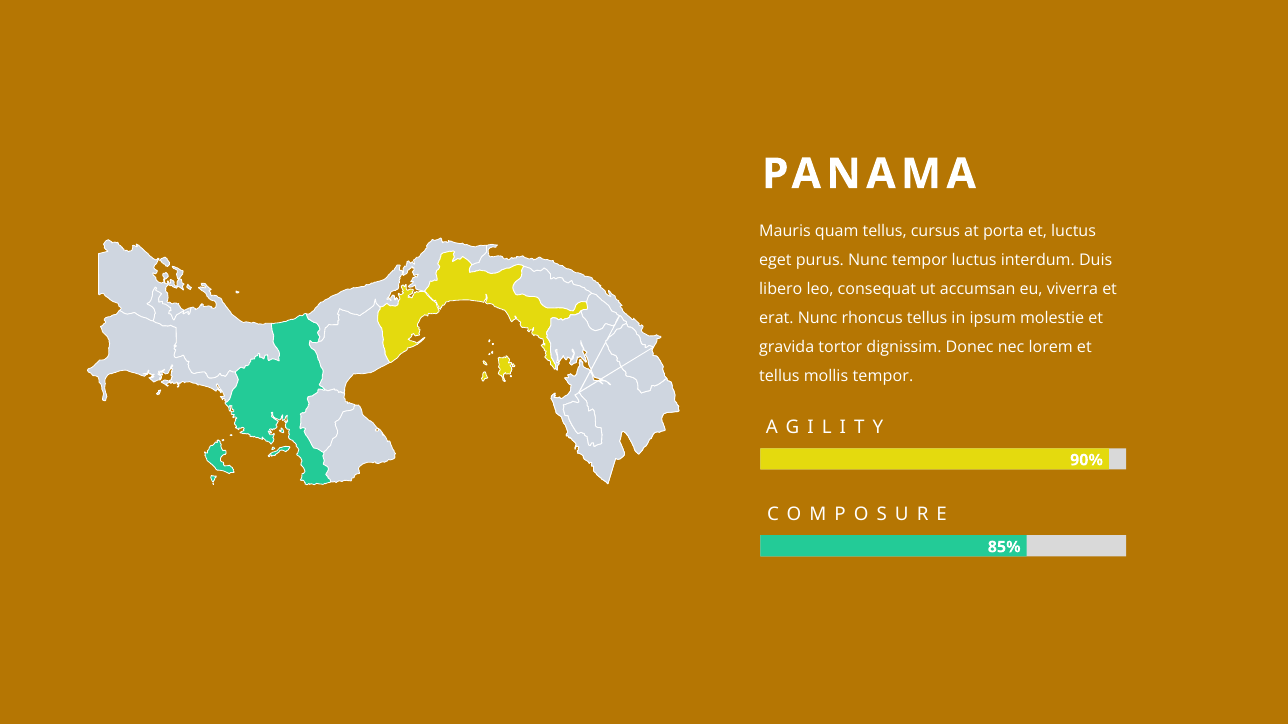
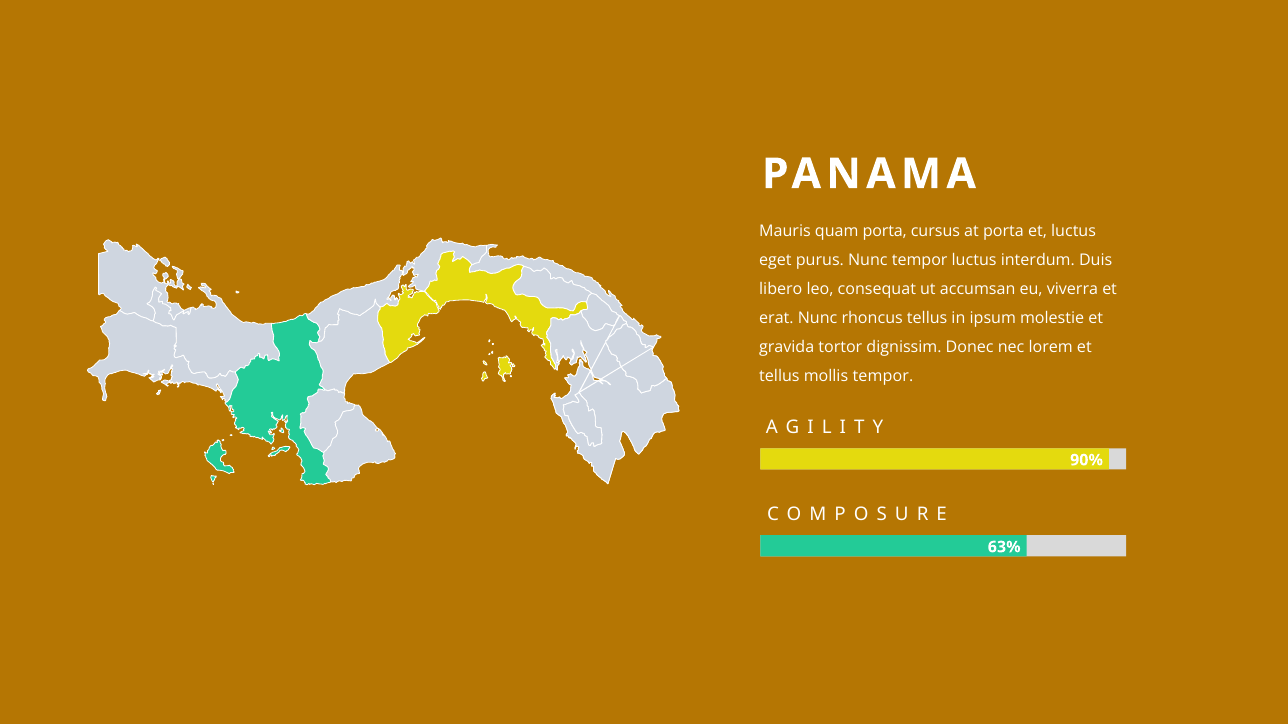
quam tellus: tellus -> porta (885, 232)
85%: 85% -> 63% (1004, 547)
